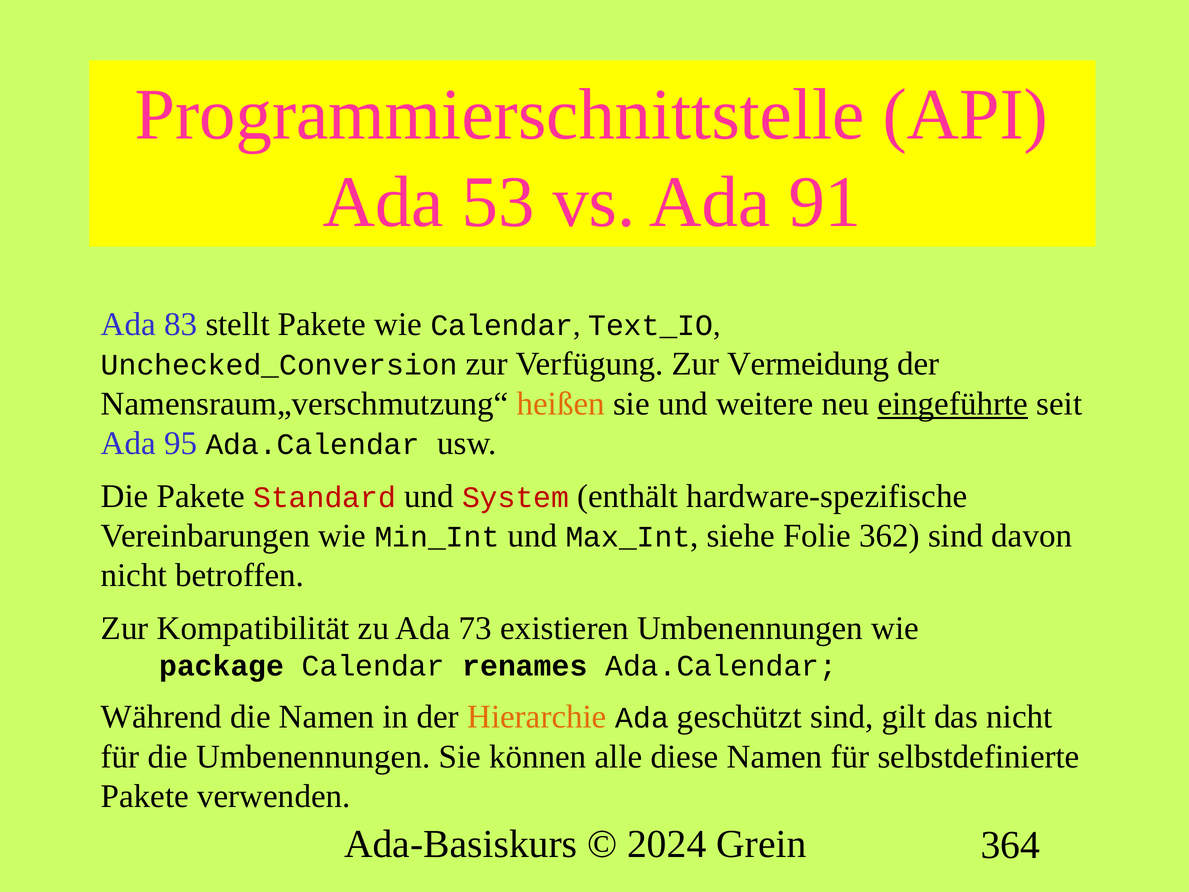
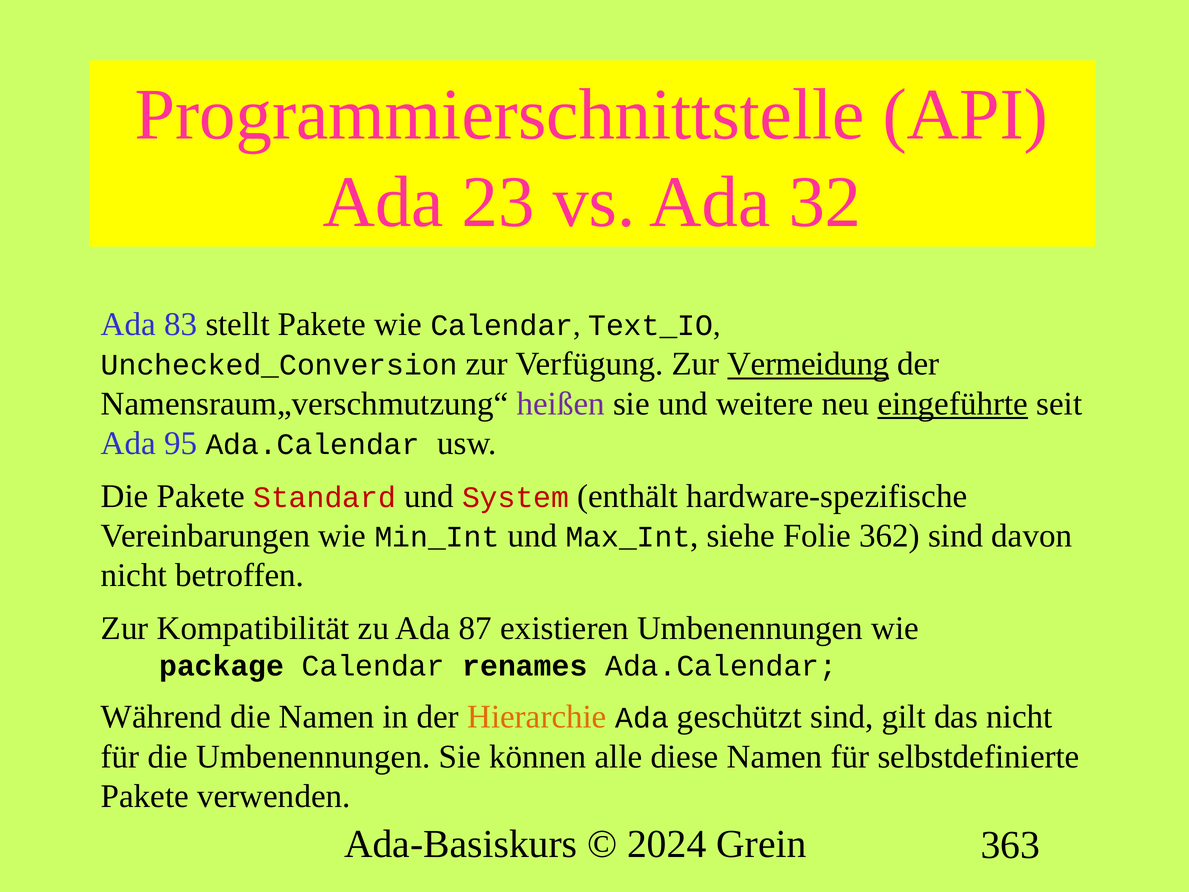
53: 53 -> 23 (498, 202)
91: 91 -> 32 (825, 202)
Vermeidung underline: none -> present (808, 364)
heißen colour: orange -> purple (561, 404)
73: 73 -> 87 (475, 628)
364: 364 -> 363 (1010, 845)
